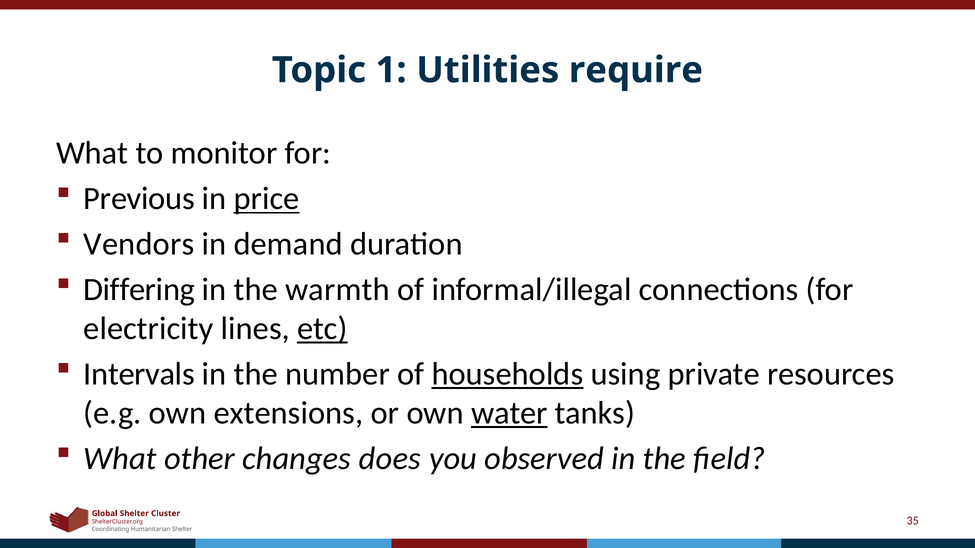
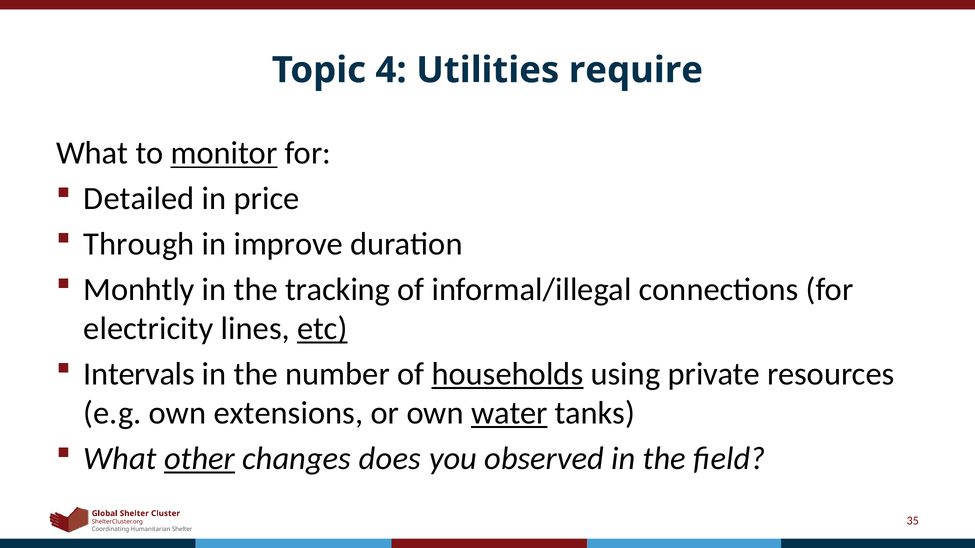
1: 1 -> 4 (391, 70)
monitor underline: none -> present (224, 153)
Previous: Previous -> Detailed (139, 199)
price underline: present -> none (267, 199)
Vendors: Vendors -> Through (139, 244)
demand: demand -> improve (288, 244)
Differing: Differing -> Monhtly (139, 290)
warmth: warmth -> tracking (338, 290)
other underline: none -> present (200, 459)
